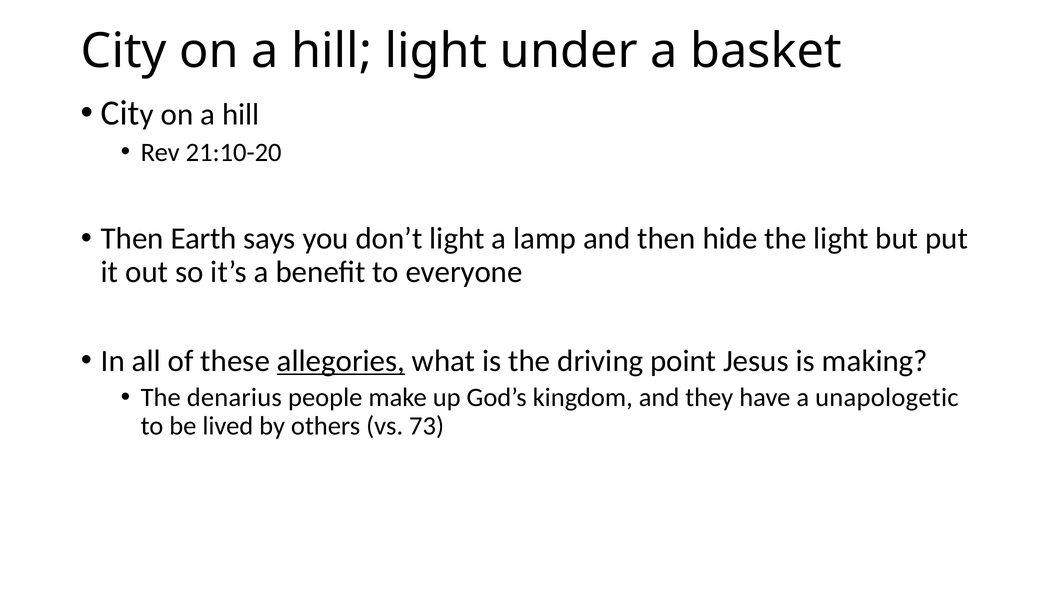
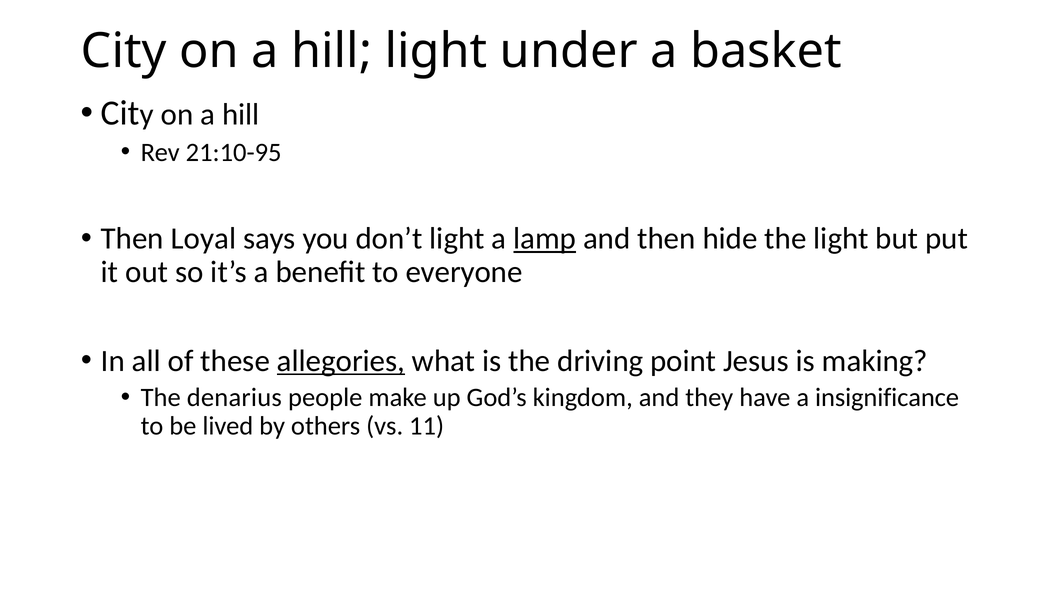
21:10-20: 21:10-20 -> 21:10-95 (234, 152)
Earth: Earth -> Loyal (203, 239)
lamp underline: none -> present (545, 239)
unapologetic: unapologetic -> insignificance (887, 398)
73: 73 -> 11 (427, 426)
